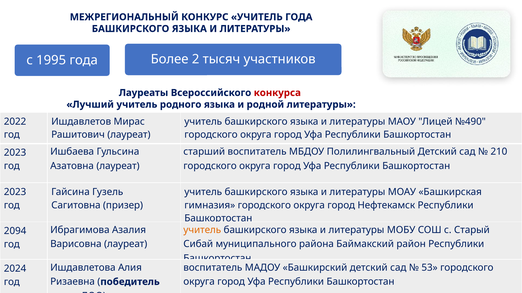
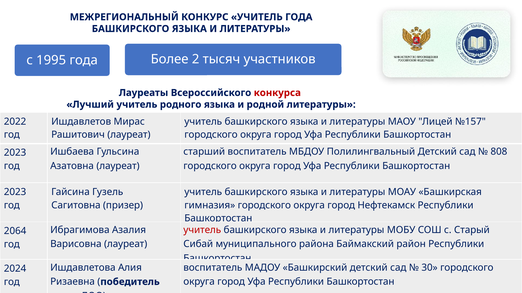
№490: №490 -> №157 (470, 122)
210: 210 -> 808 (499, 152)
учитель colour: orange -> red (202, 230)
2094: 2094 -> 2064 (15, 231)
53: 53 -> 30 (430, 268)
